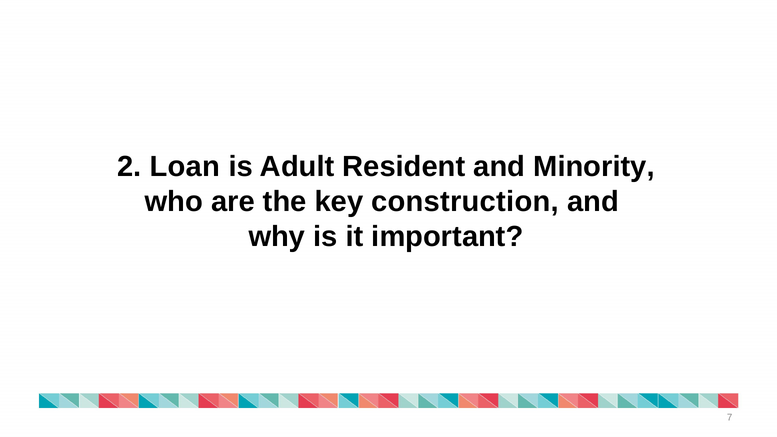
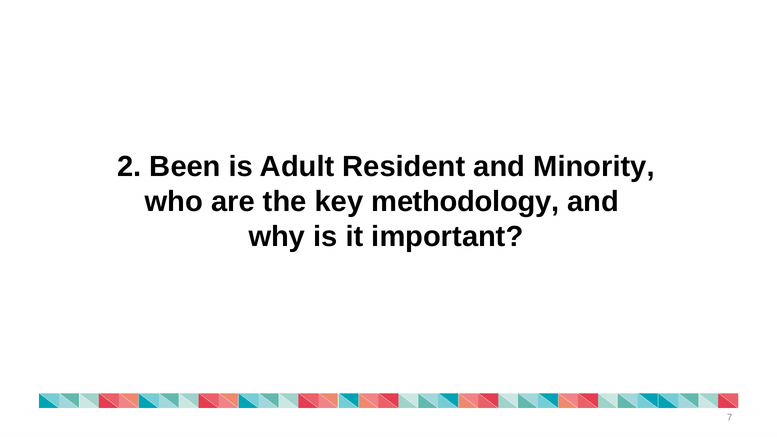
Loan: Loan -> Been (185, 167)
construction: construction -> methodology (465, 202)
